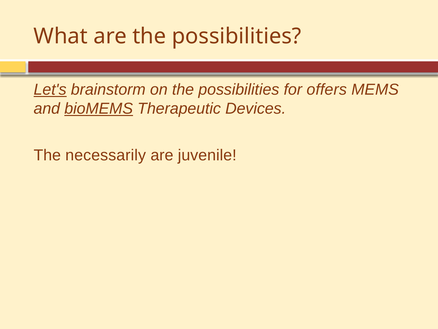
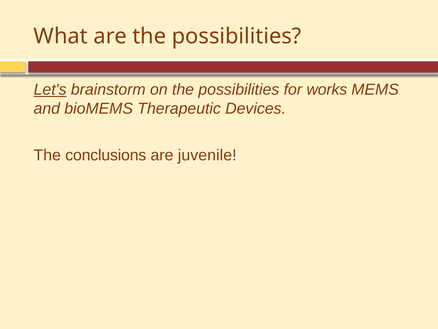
offers: offers -> works (327, 89)
bioMEMS underline: present -> none (99, 108)
necessarily: necessarily -> conclusions (106, 155)
